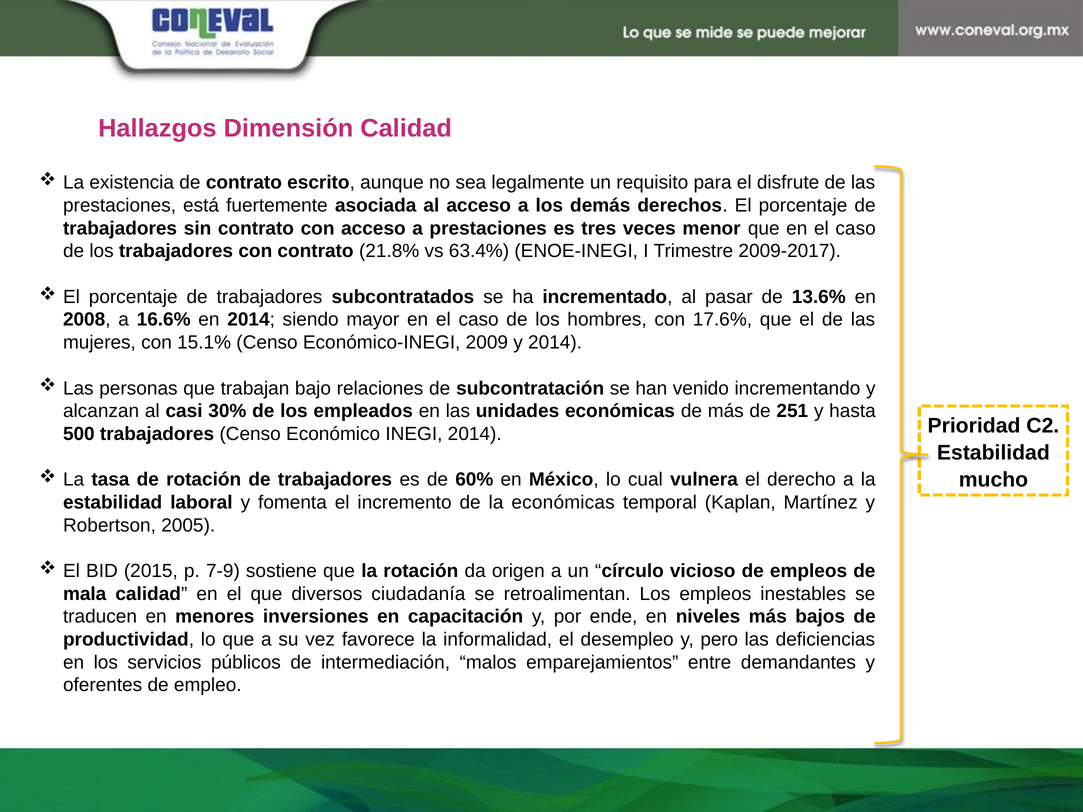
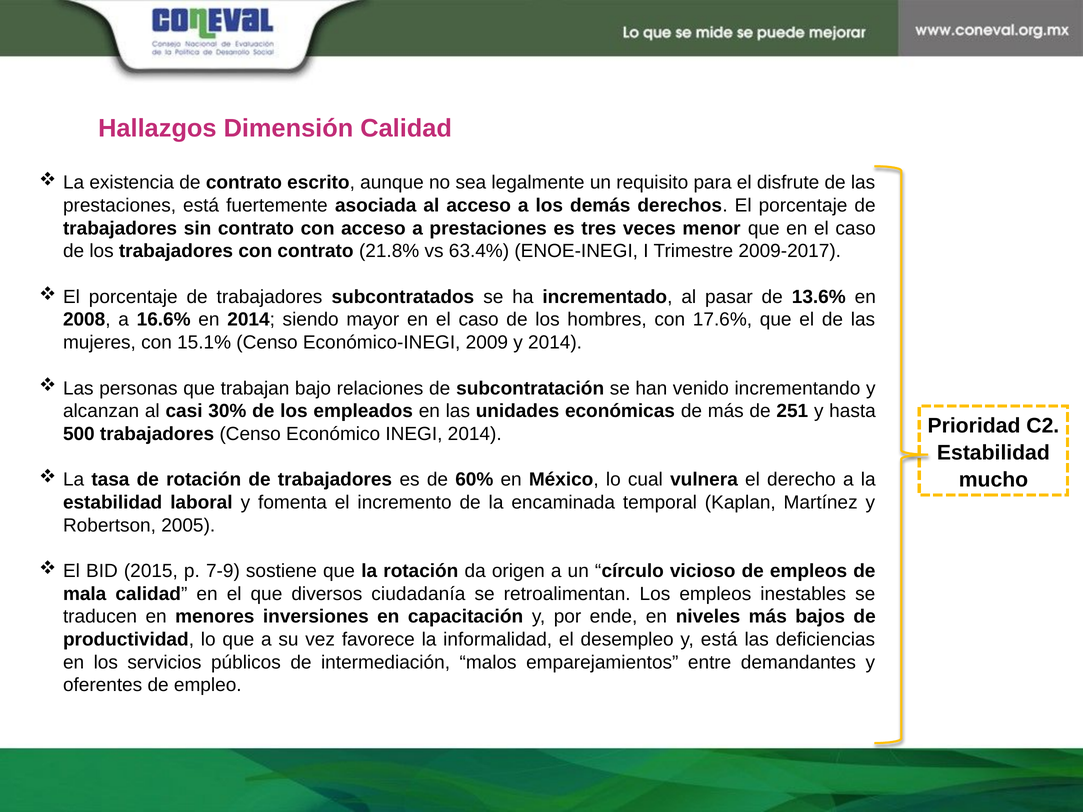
la económicas: económicas -> encaminada (563, 503)
y pero: pero -> está (719, 640)
